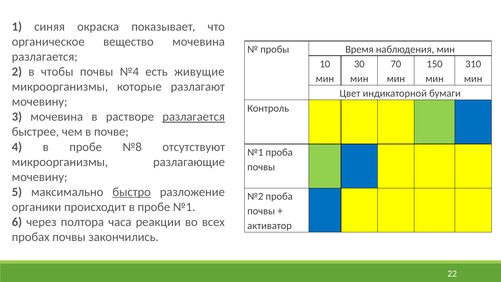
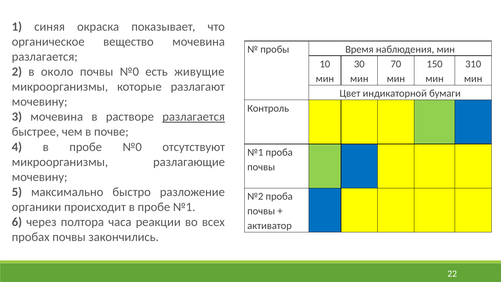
чтобы: чтобы -> около (57, 72)
почвы №4: №4 -> №0 (129, 72)
пробе №8: №8 -> №0 (132, 147)
быстро underline: present -> none (132, 192)
